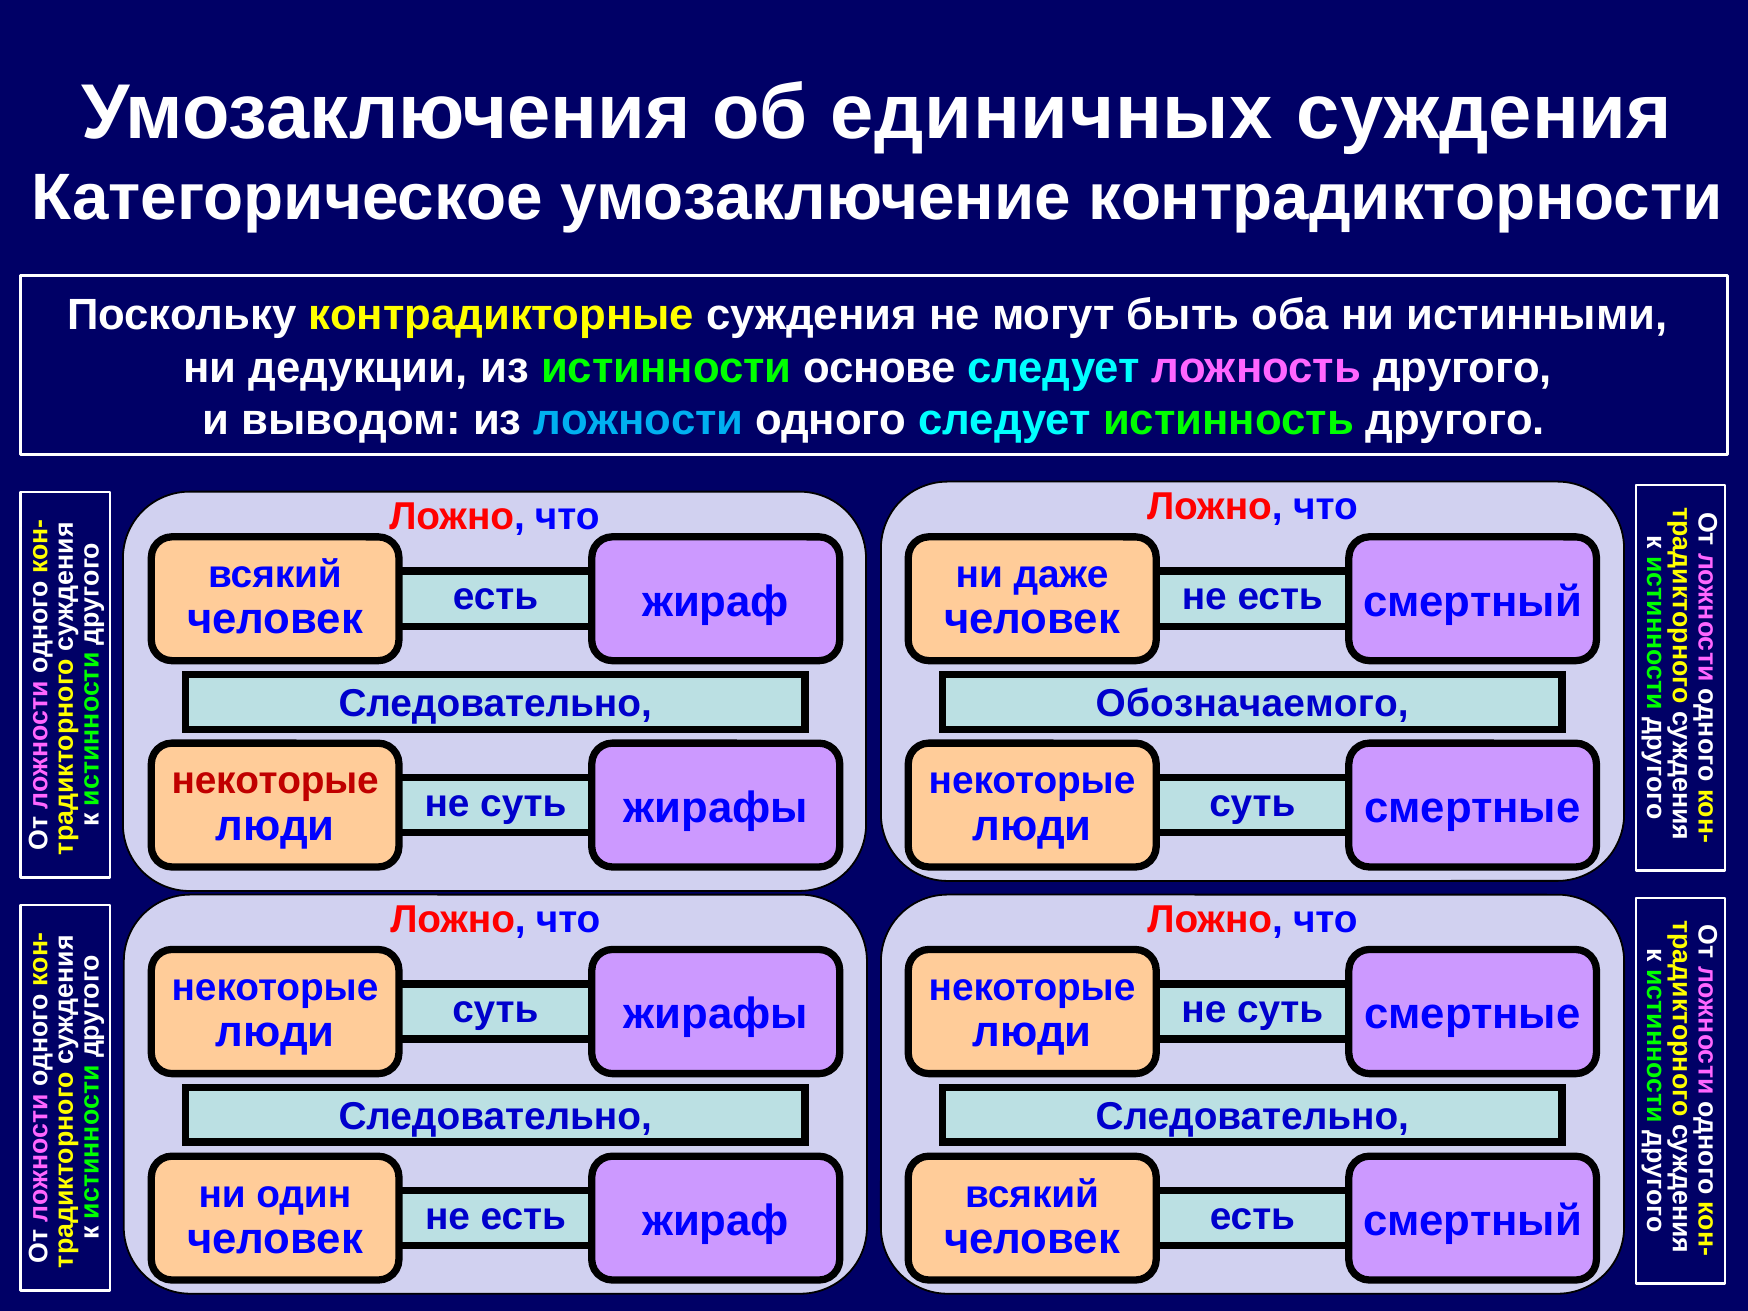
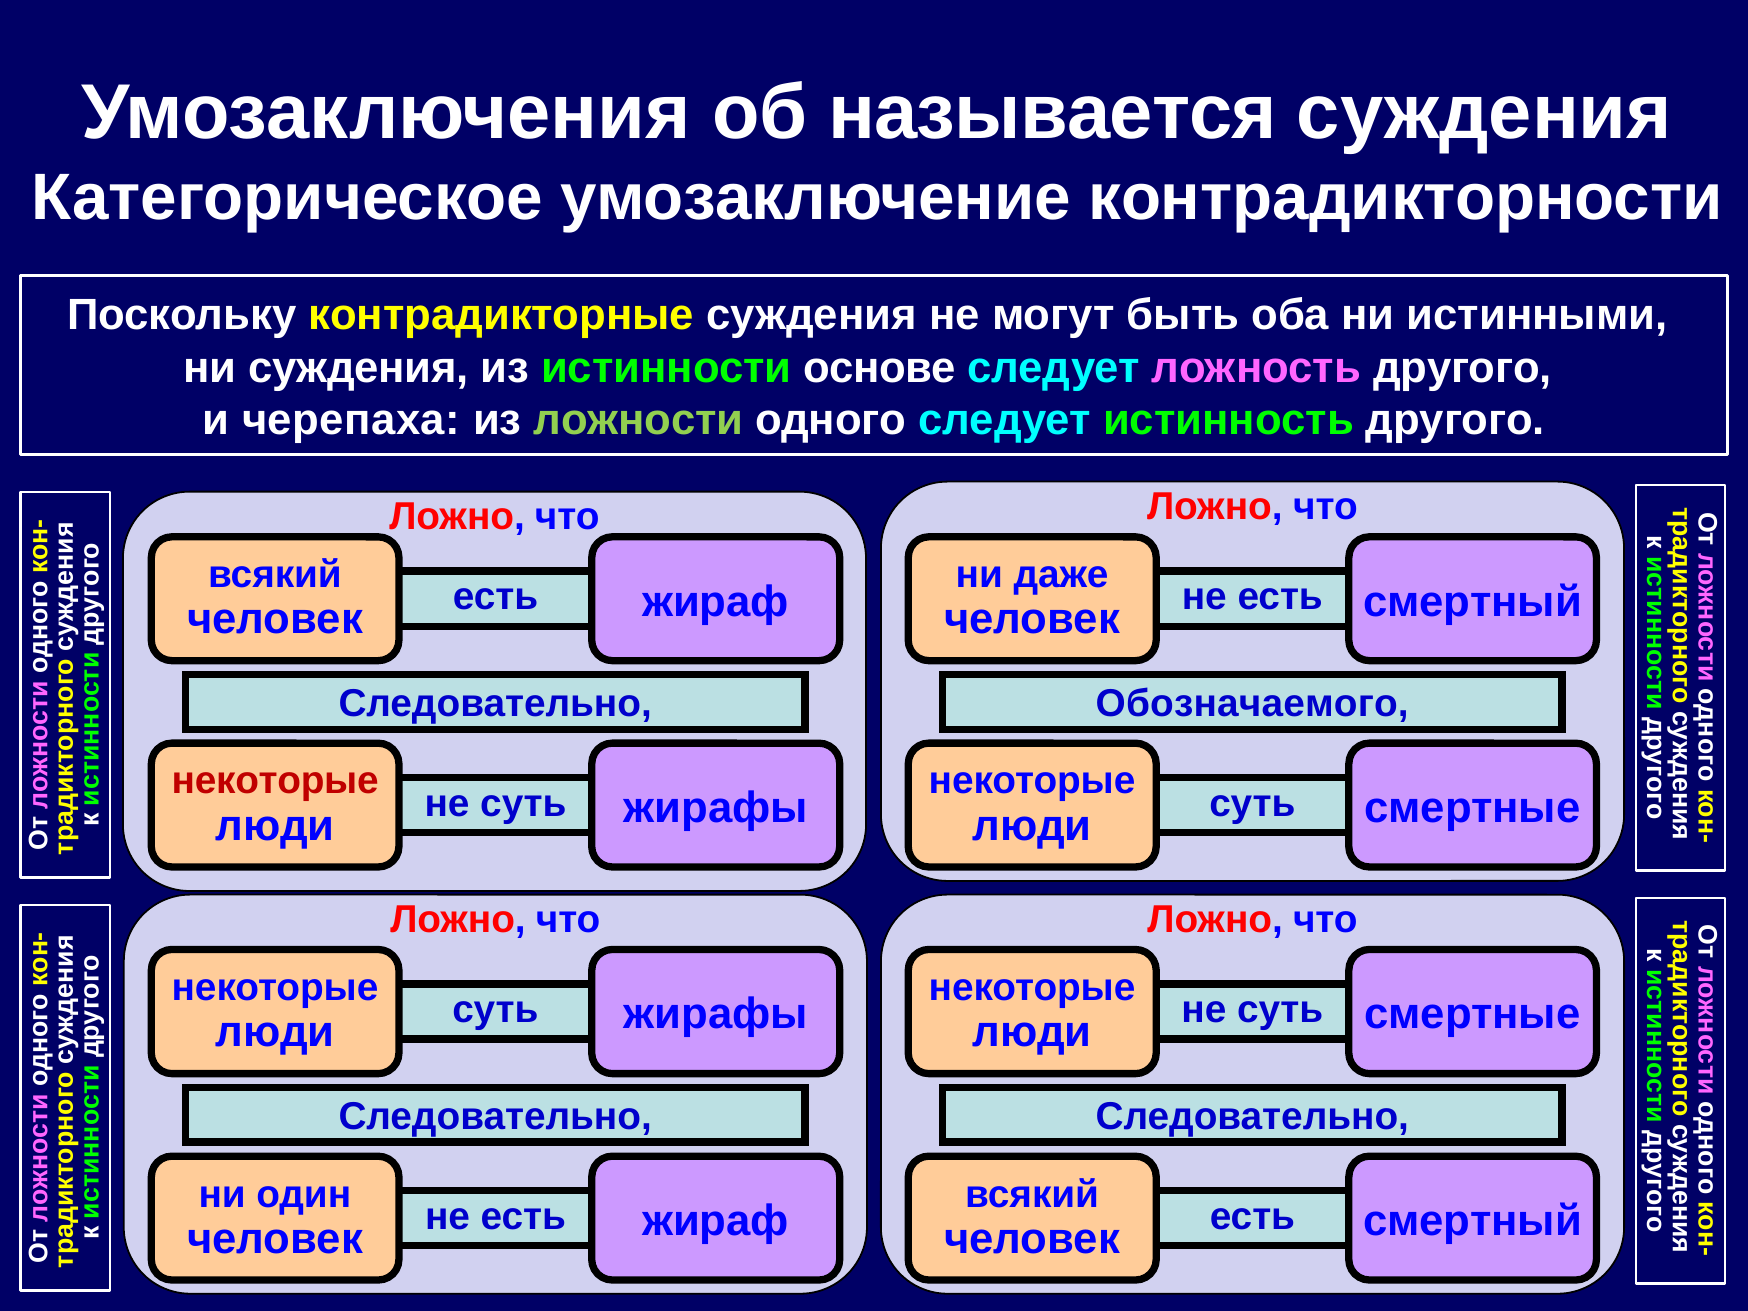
единичных: единичных -> называется (1053, 113)
ни дедукции: дедукции -> суждения (358, 368)
выводом: выводом -> черепаха (351, 420)
ложности colour: light blue -> light green (639, 420)
